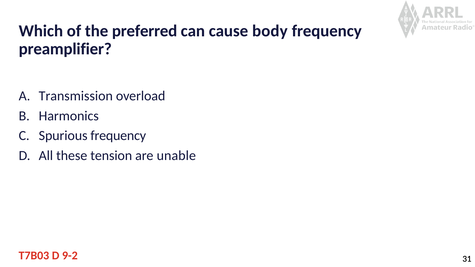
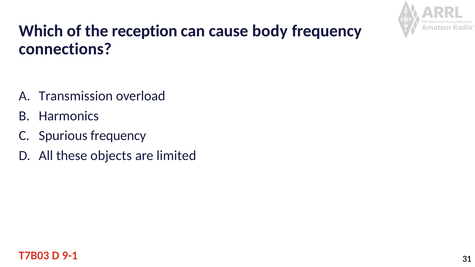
preferred: preferred -> reception (145, 31)
preamplifier: preamplifier -> connections (65, 49)
tension: tension -> objects (111, 156)
unable: unable -> limited (176, 156)
9-2: 9-2 -> 9-1 (70, 256)
